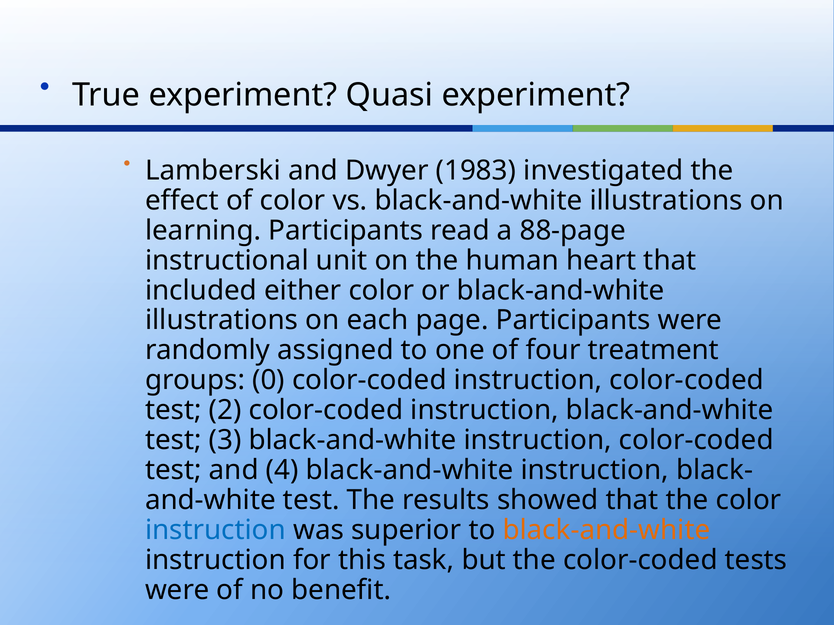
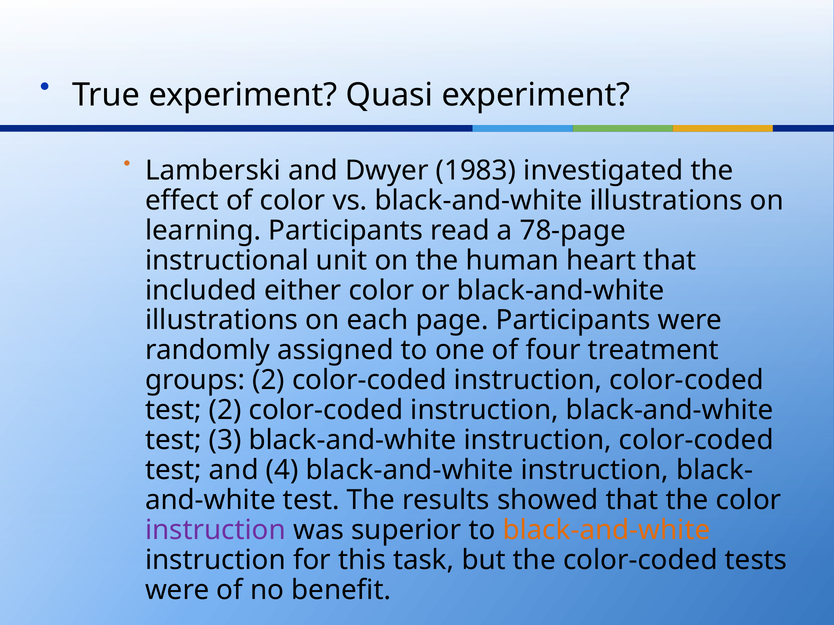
88-page: 88-page -> 78-page (573, 231)
groups 0: 0 -> 2 (269, 381)
instruction colour: blue -> purple (216, 531)
